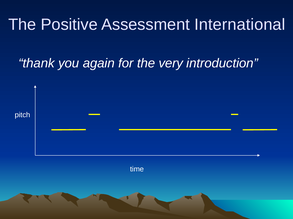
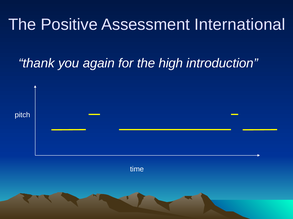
very: very -> high (171, 64)
